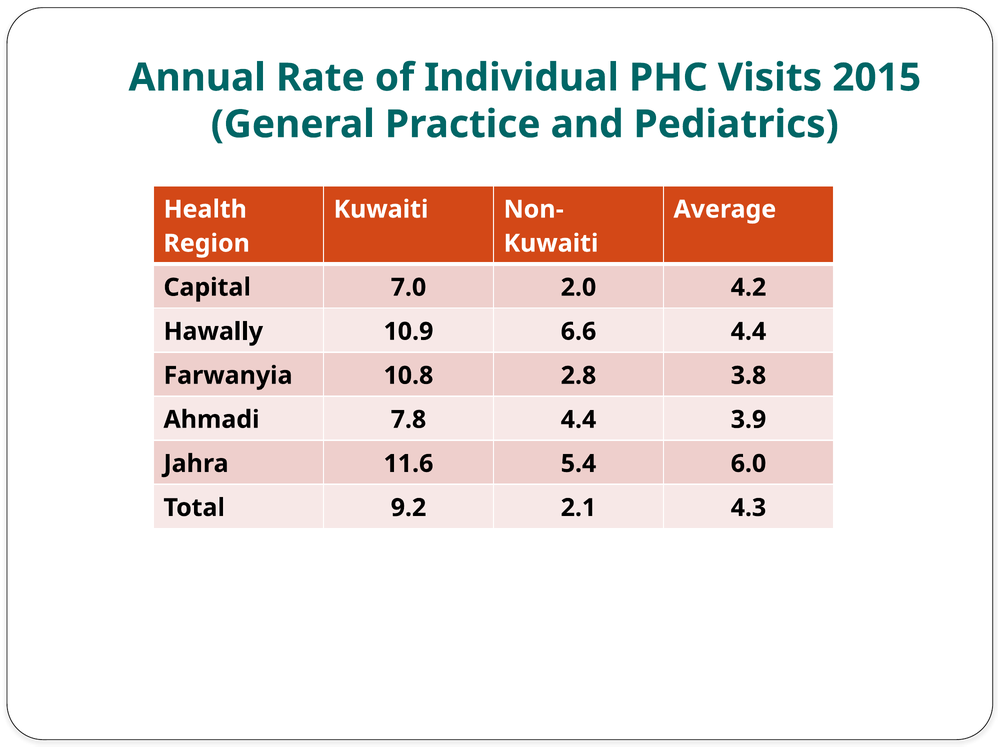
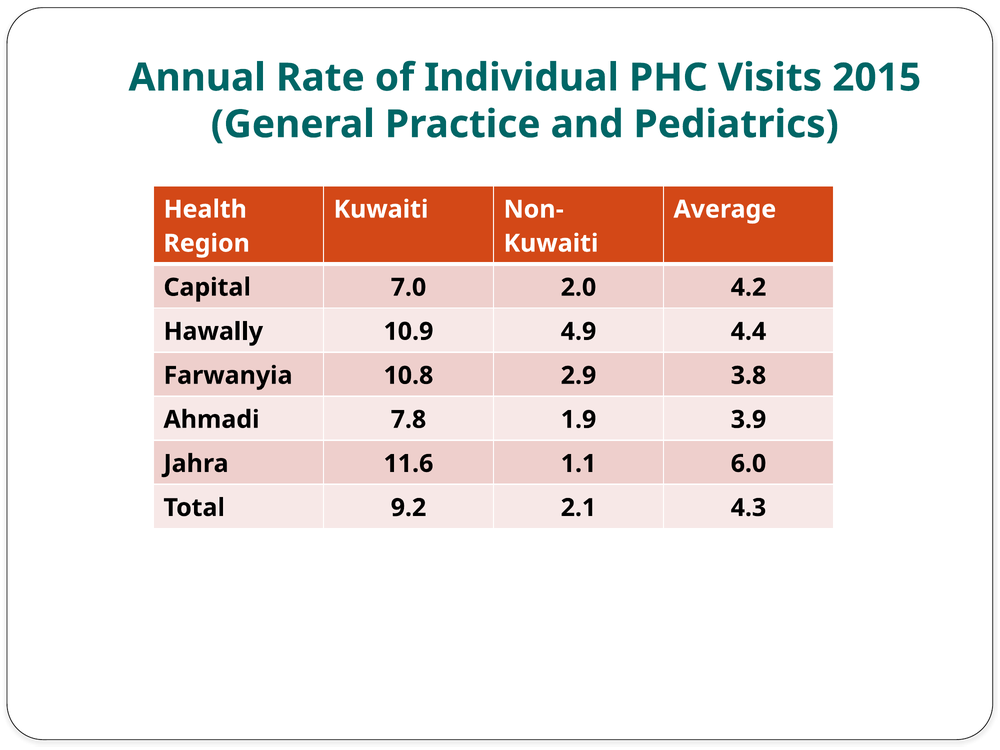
6.6: 6.6 -> 4.9 (579, 332)
2.8: 2.8 -> 2.9 (579, 376)
7.8 4.4: 4.4 -> 1.9 (579, 420)
5.4: 5.4 -> 1.1 (579, 464)
